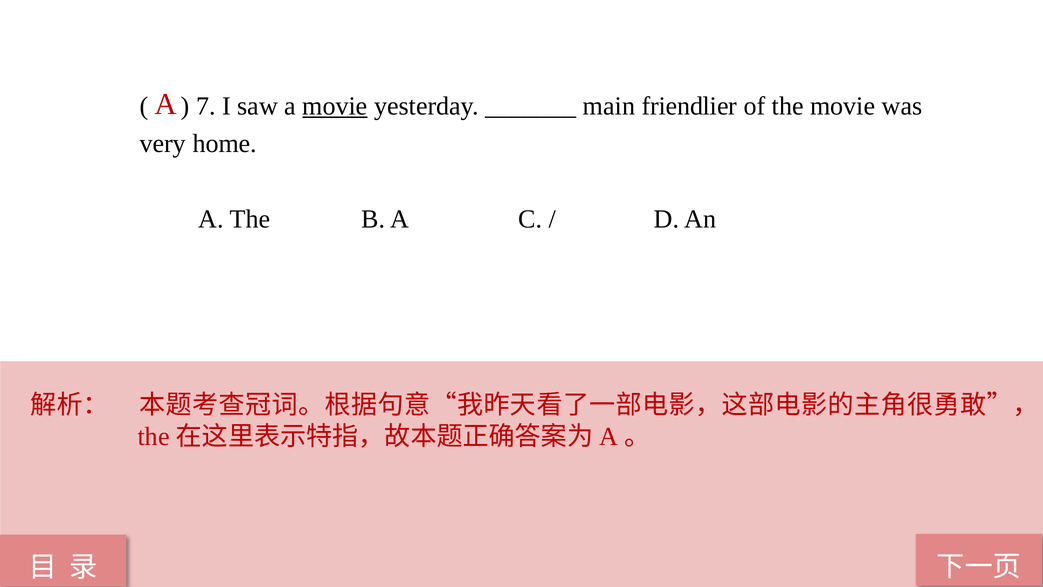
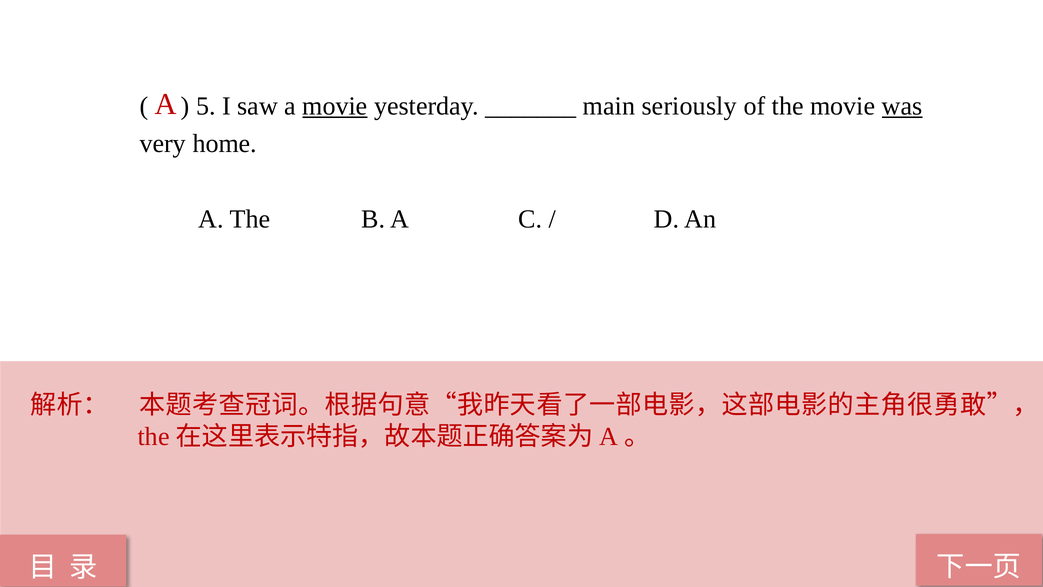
7: 7 -> 5 (206, 106)
friendlier: friendlier -> seriously (689, 106)
was underline: none -> present (902, 106)
